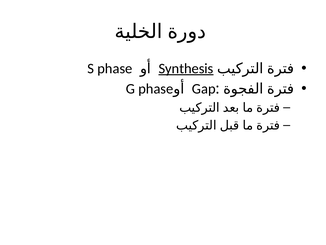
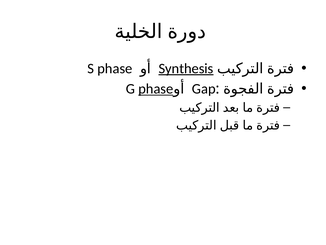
phase underline: none -> present (156, 89)
